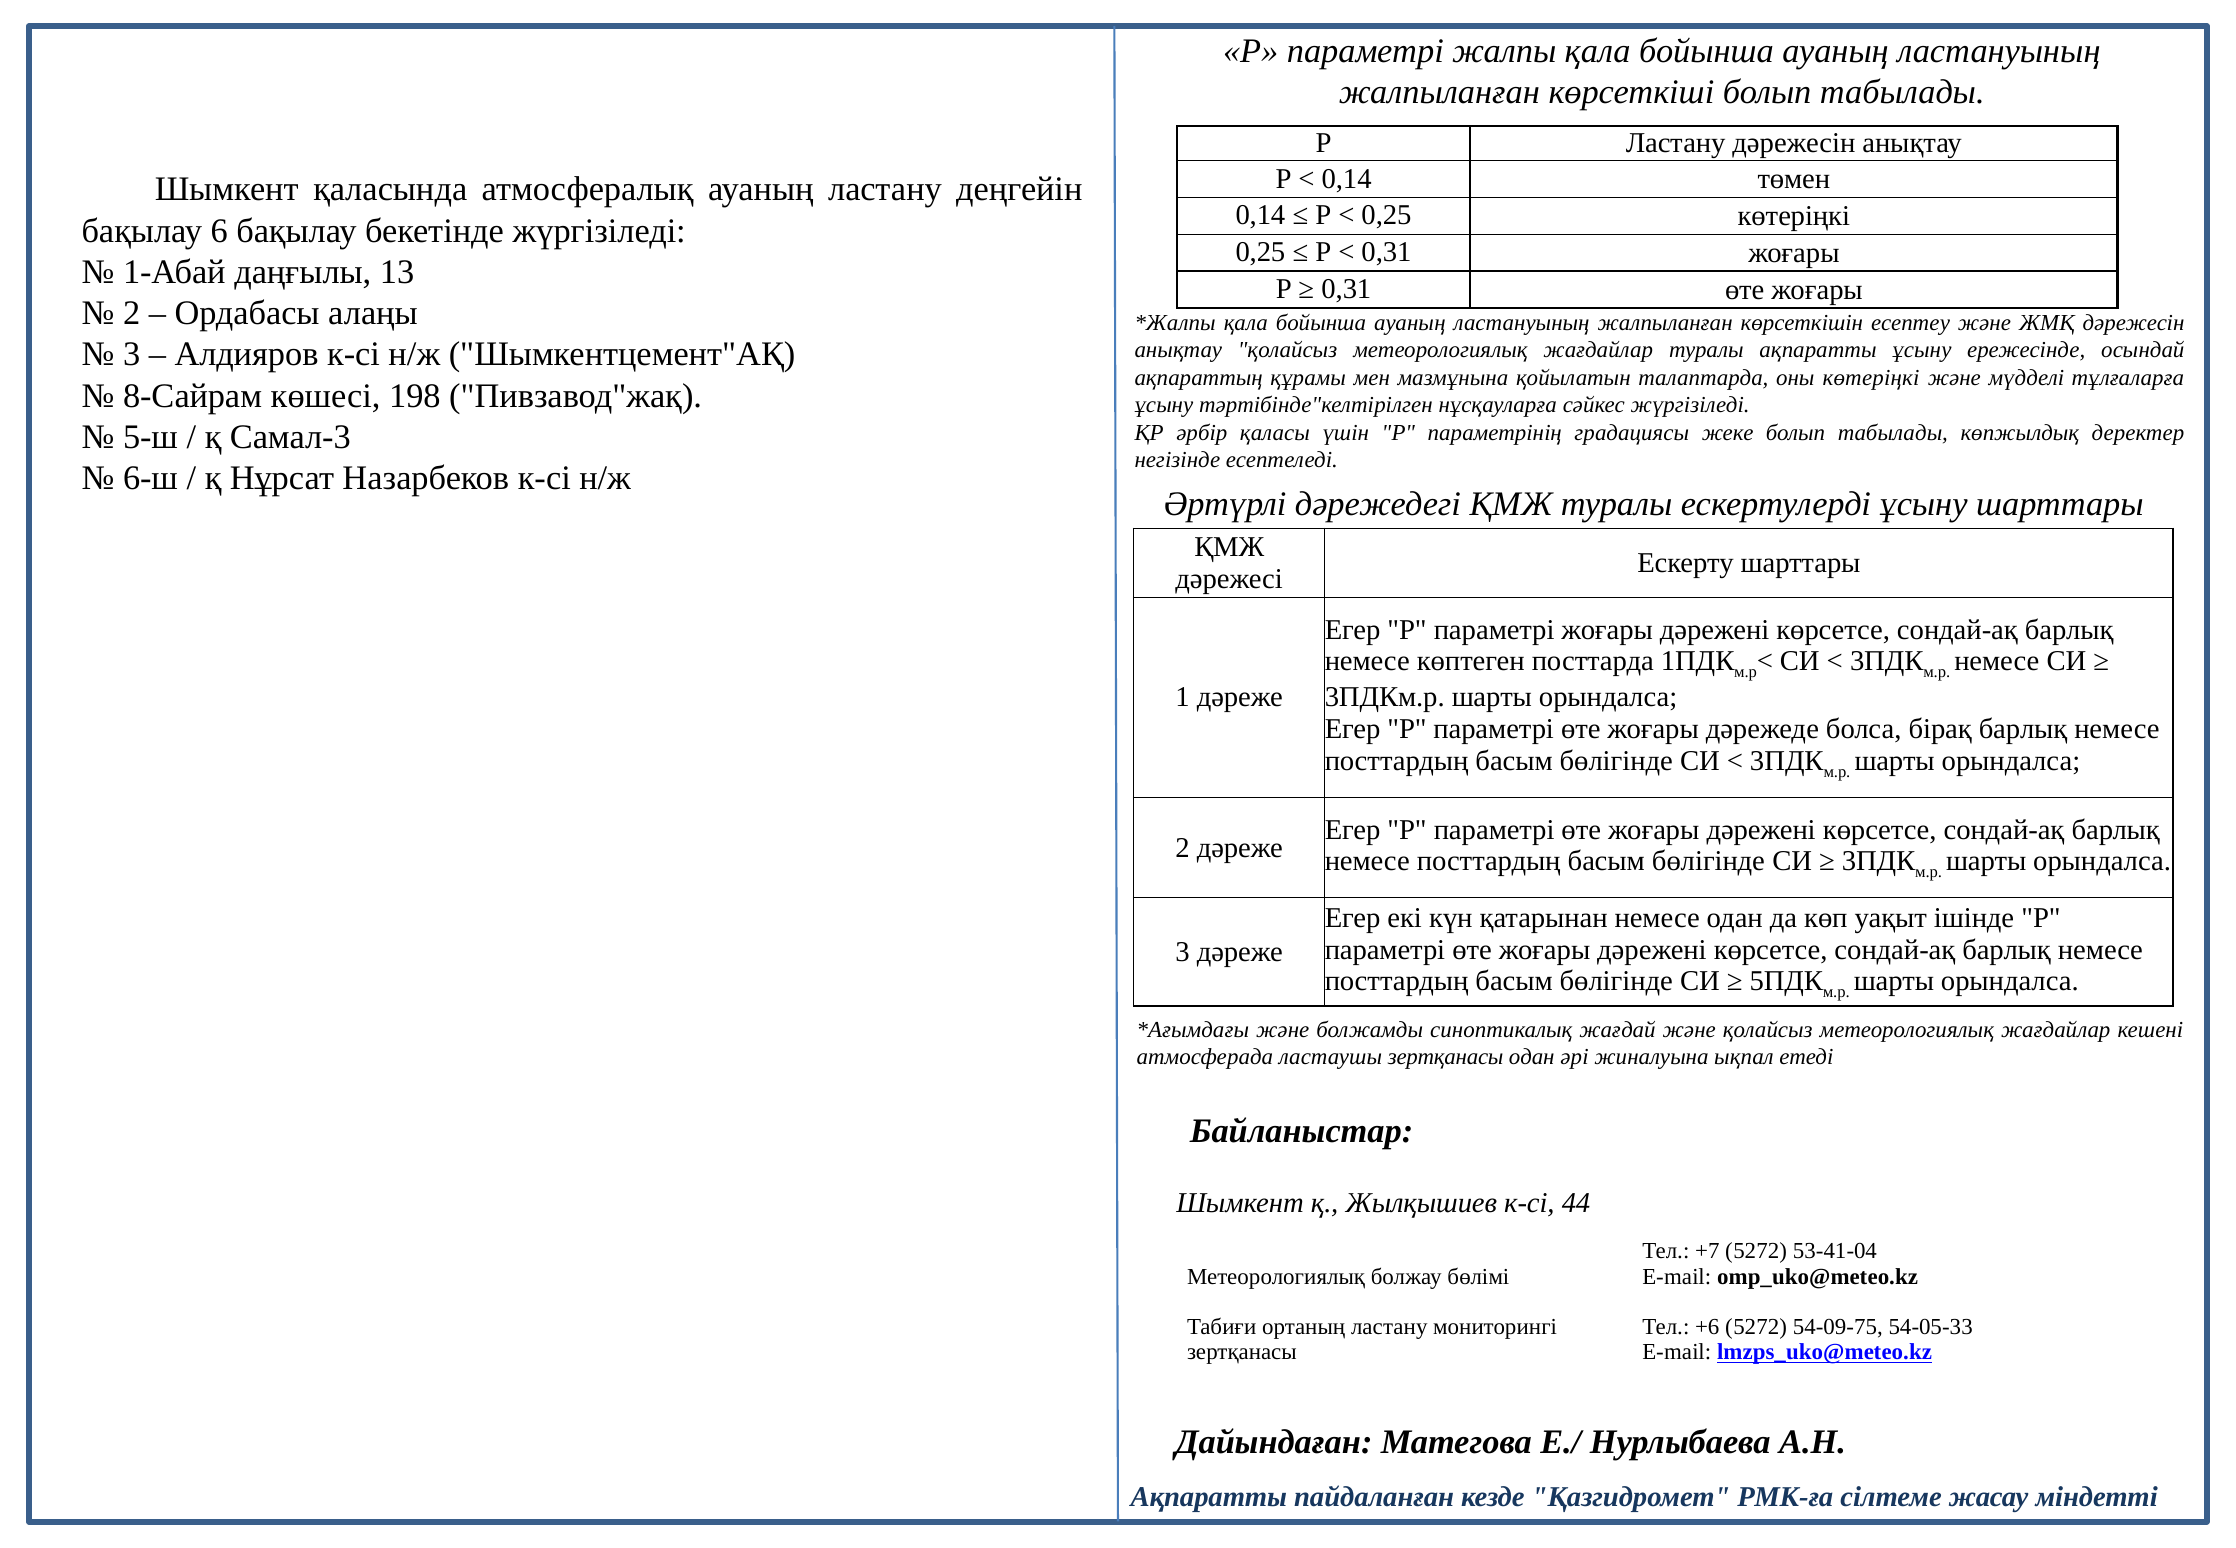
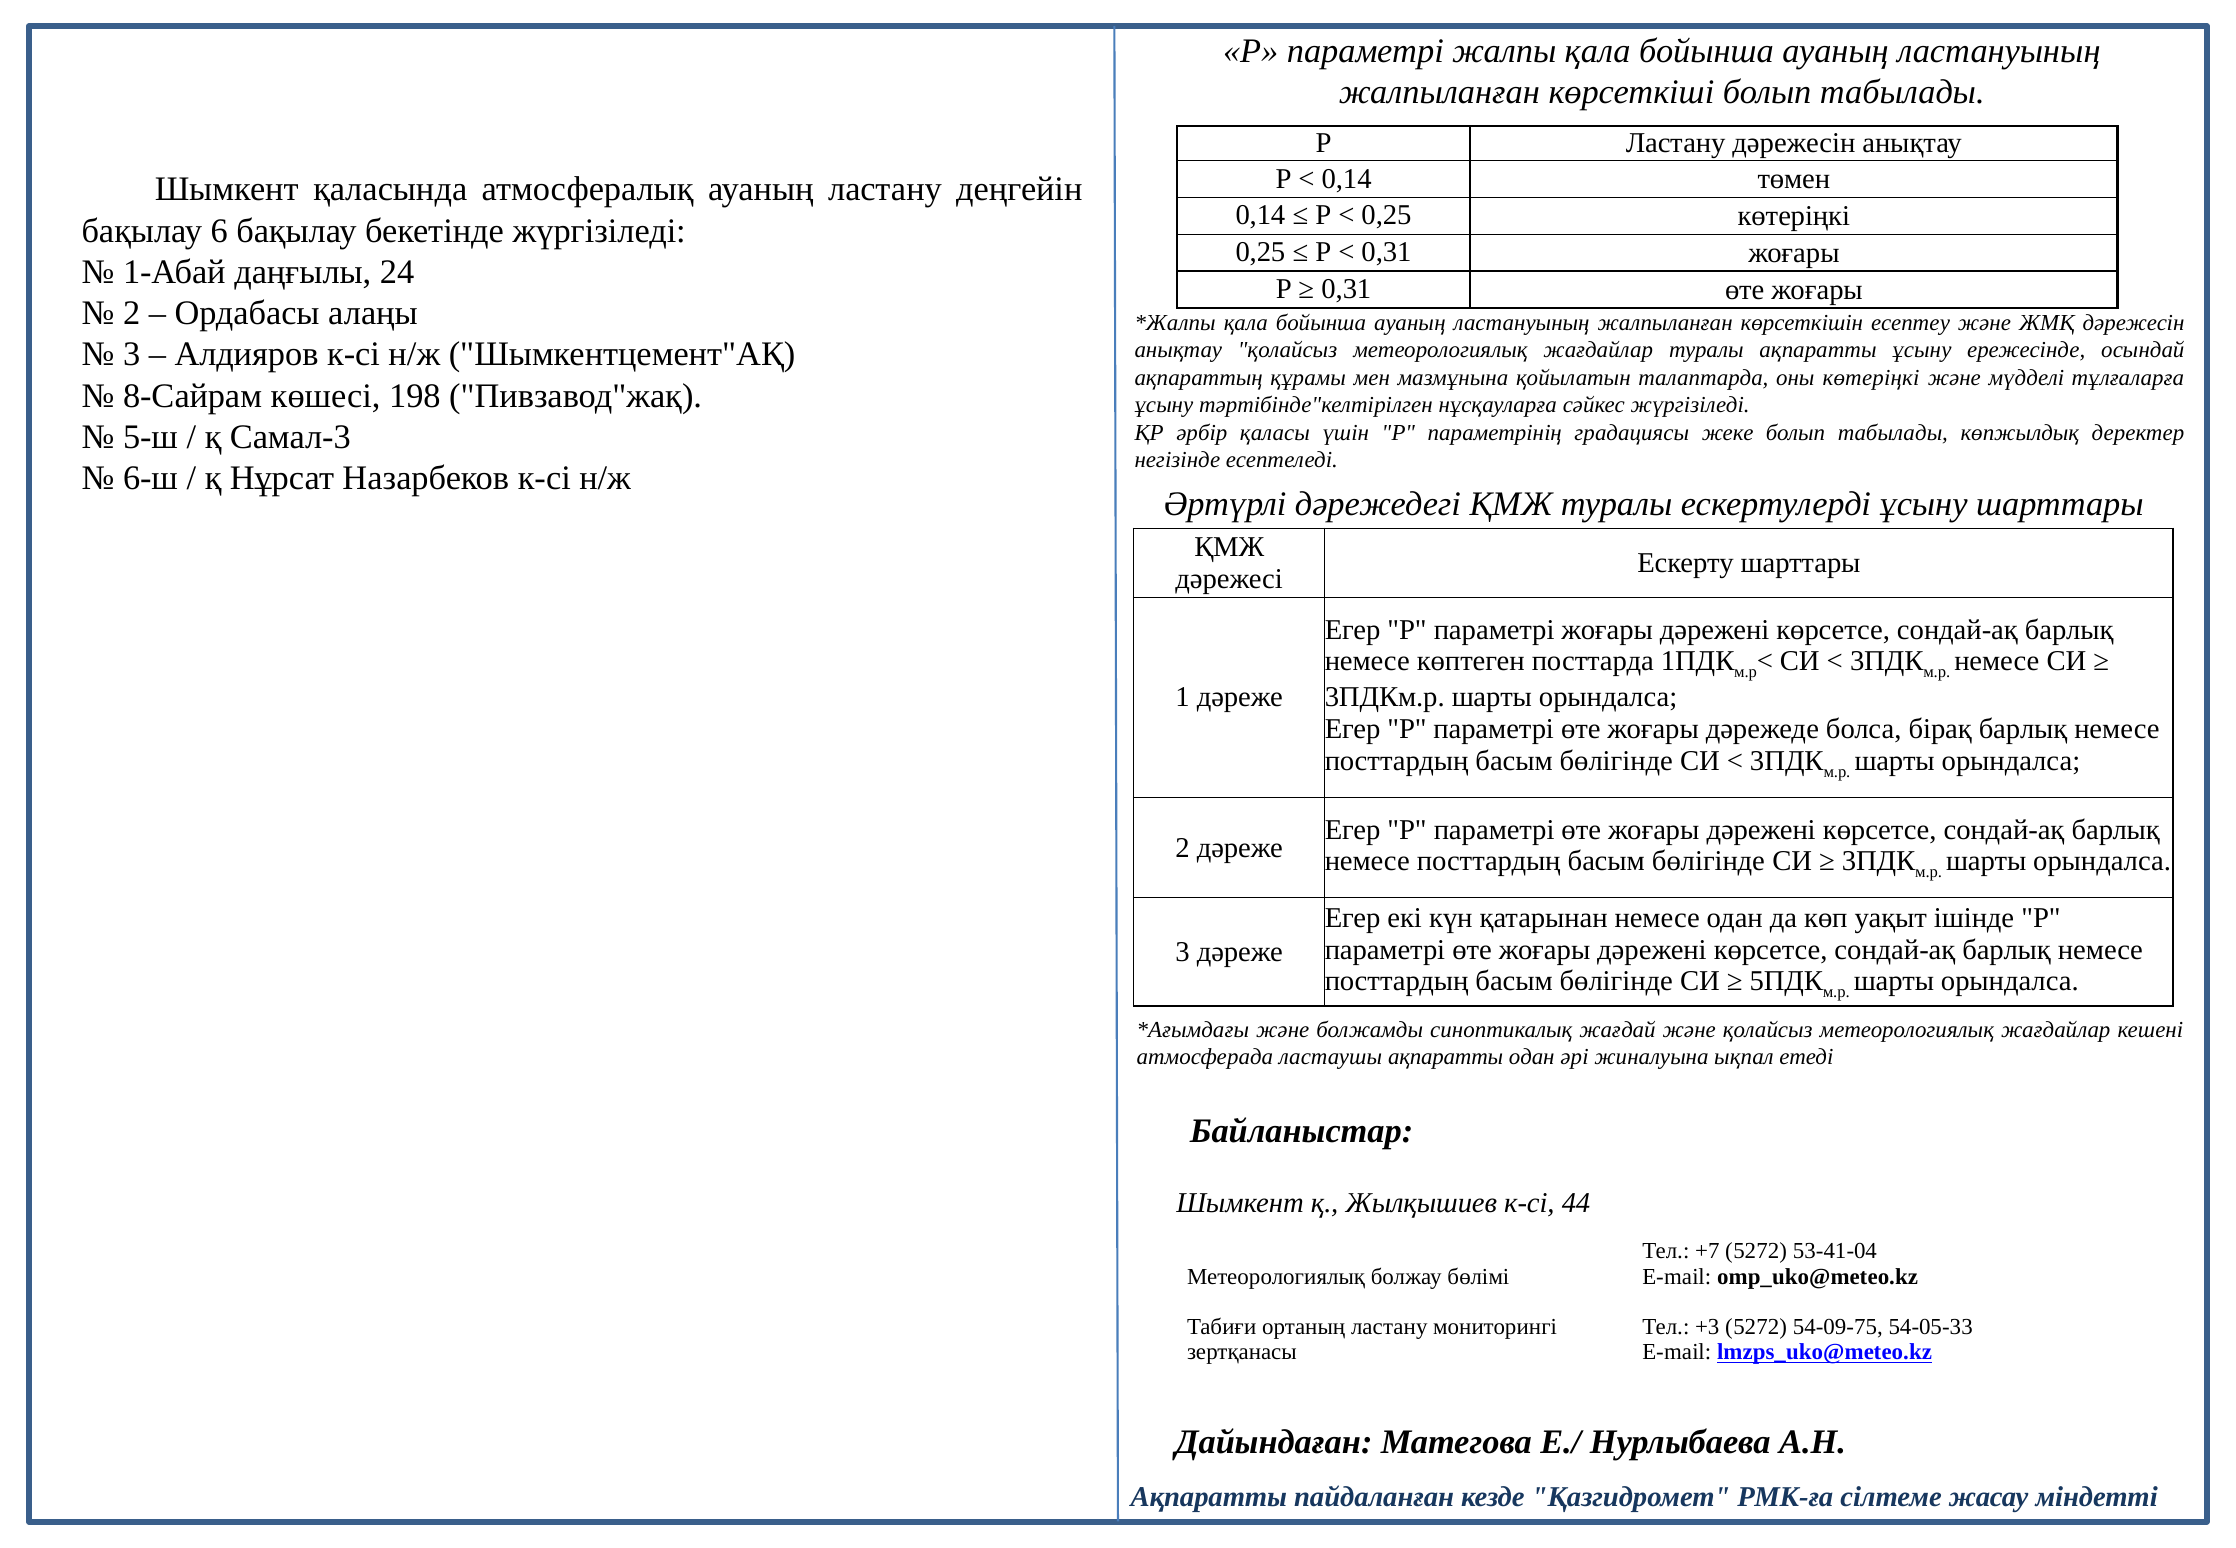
13: 13 -> 24 (397, 272)
ластаушы зертқанасы: зертқанасы -> ақпаратты (1446, 1057)
+6: +6 -> +3 (1707, 1327)
